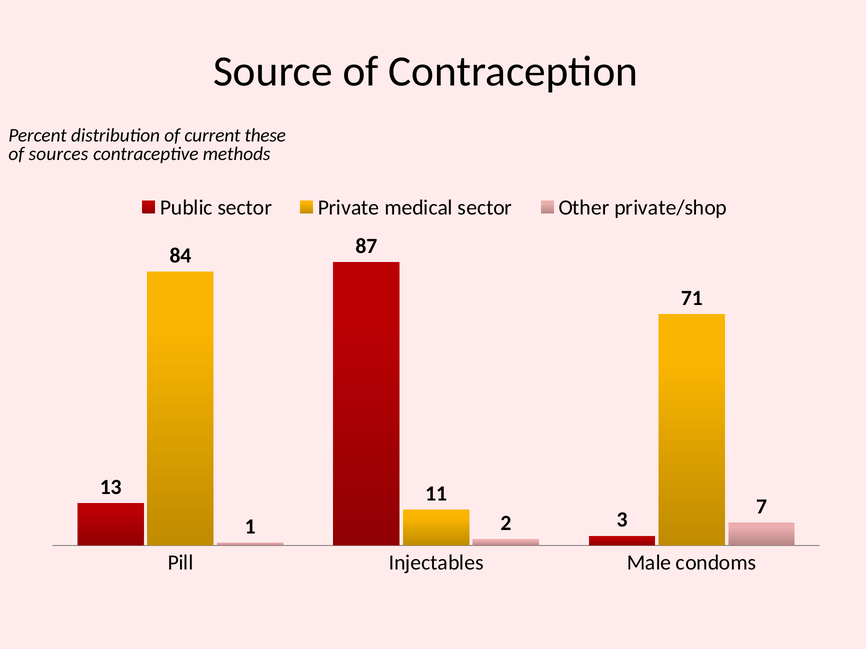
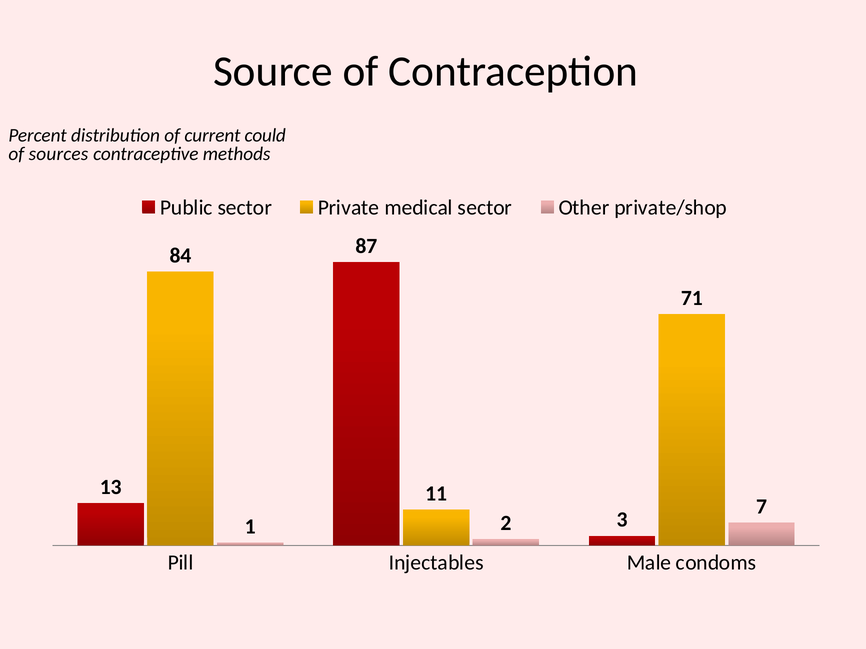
these: these -> could (265, 135)
